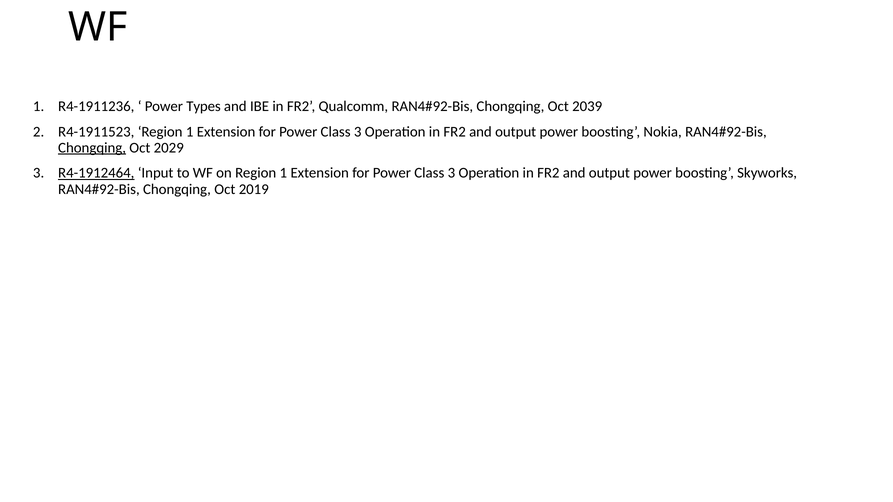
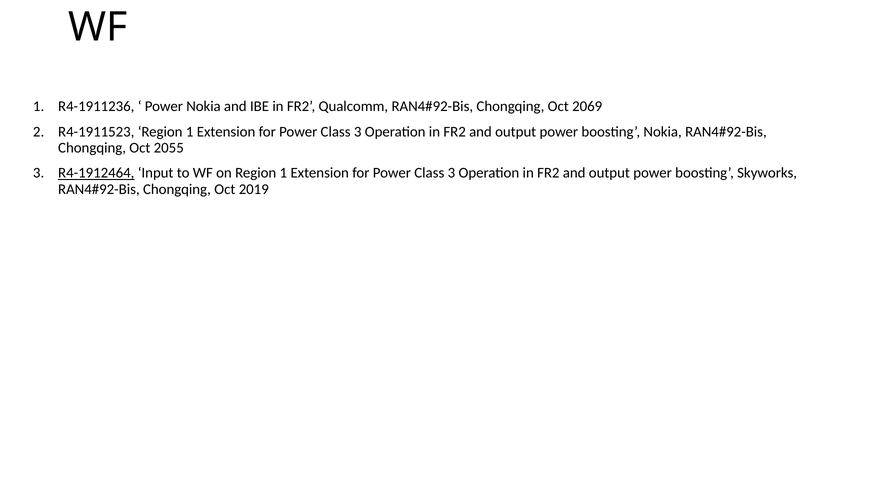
Power Types: Types -> Nokia (203, 106)
2039: 2039 -> 2069 (587, 106)
Chongqing underline: present -> none (92, 148)
2029: 2029 -> 2055 (169, 148)
